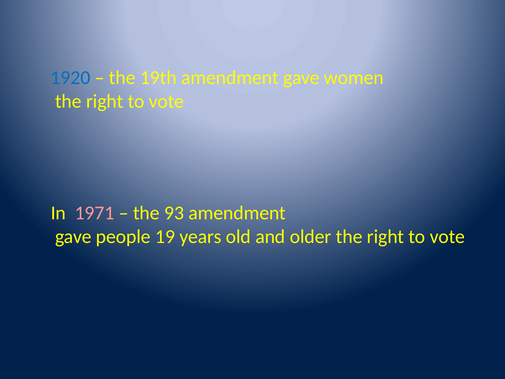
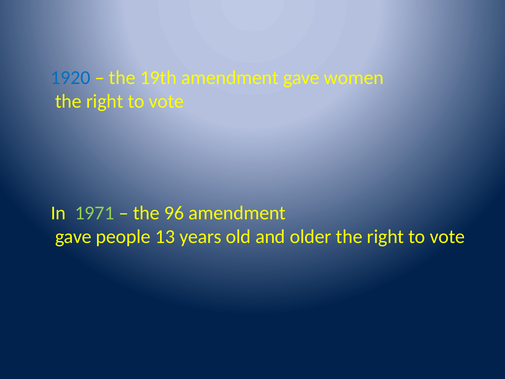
1971 colour: pink -> light green (95, 213)
93: 93 -> 96 (174, 213)
19: 19 -> 13 (165, 237)
